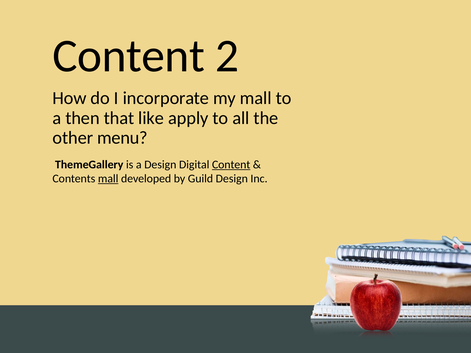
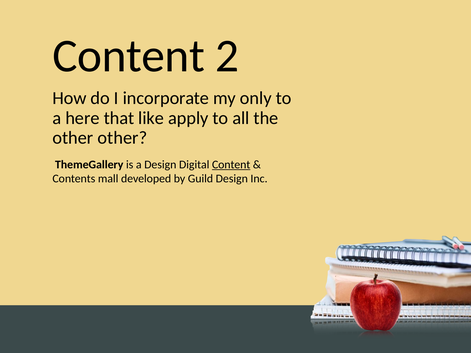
my mall: mall -> only (256, 98)
then: then -> here (82, 118)
other menu: menu -> other (122, 138)
mall underline: present -> none (108, 179)
